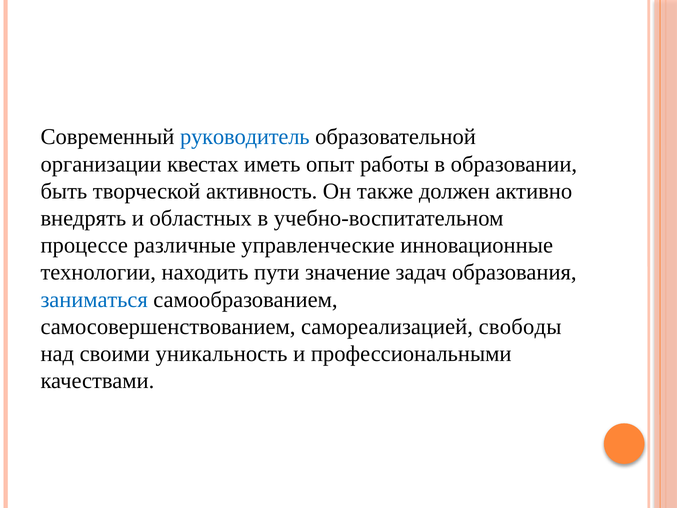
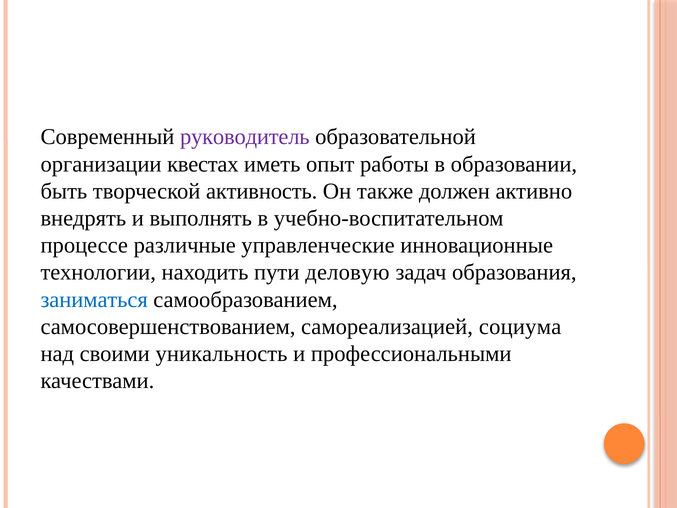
руководитель colour: blue -> purple (245, 137)
областных: областных -> выполнять (201, 218)
значение: значение -> деловую (347, 272)
свободы: свободы -> социума (520, 326)
